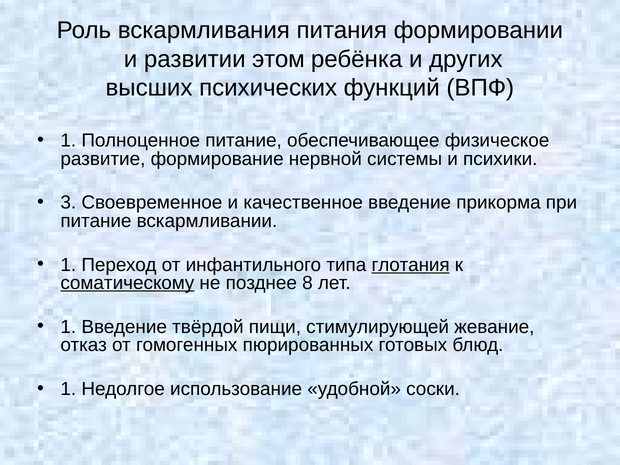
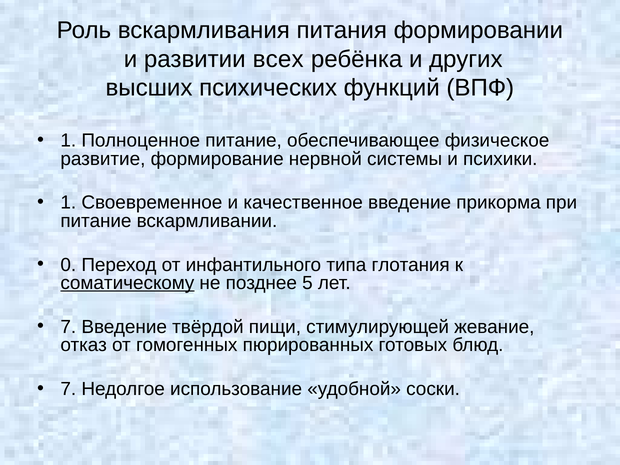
этом: этом -> всех (278, 59)
3: 3 -> 1 (68, 203)
1: 1 -> 0 (68, 265)
глотания underline: present -> none (411, 265)
8: 8 -> 5 (307, 283)
1: 1 -> 7 (68, 327)
1: 1 -> 7 (68, 389)
